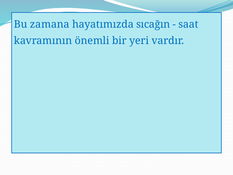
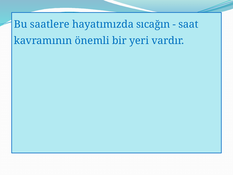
zamana: zamana -> saatlere (50, 24)
